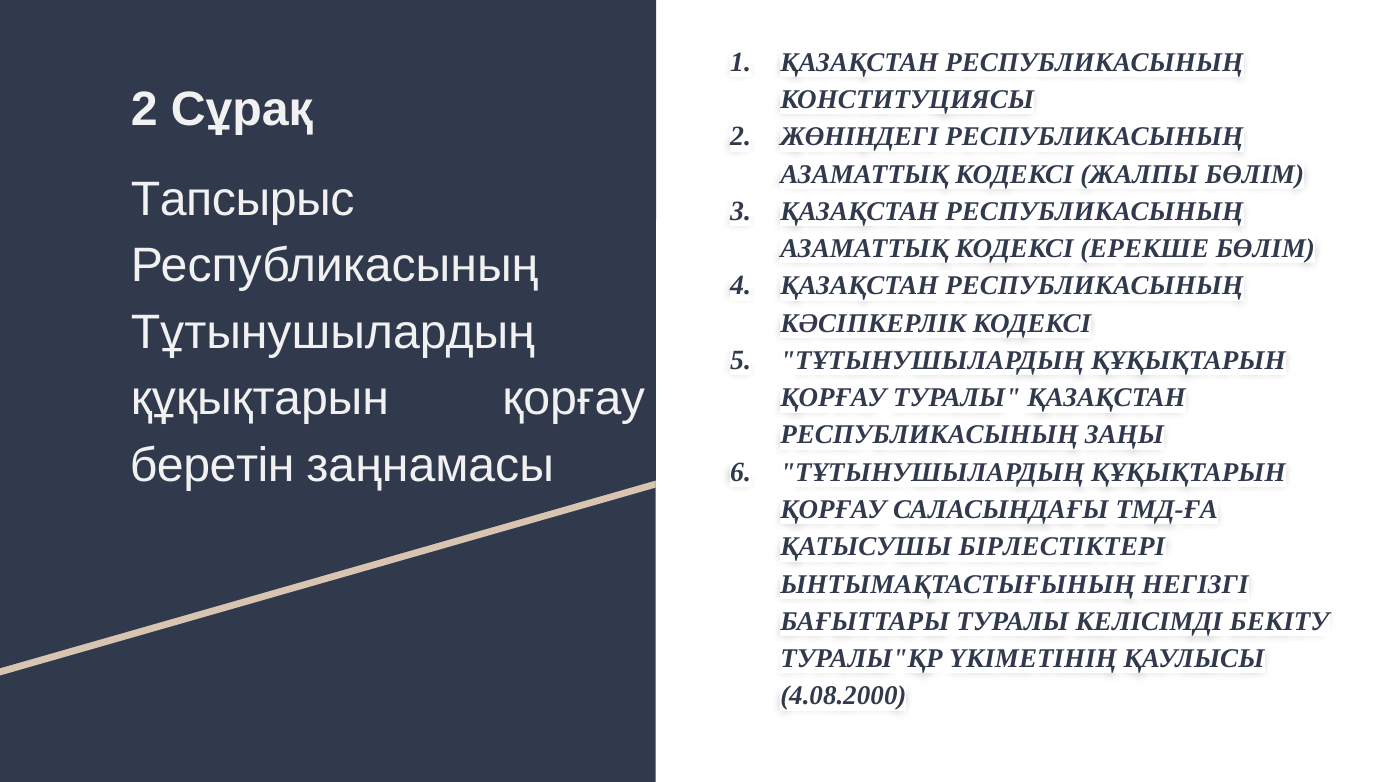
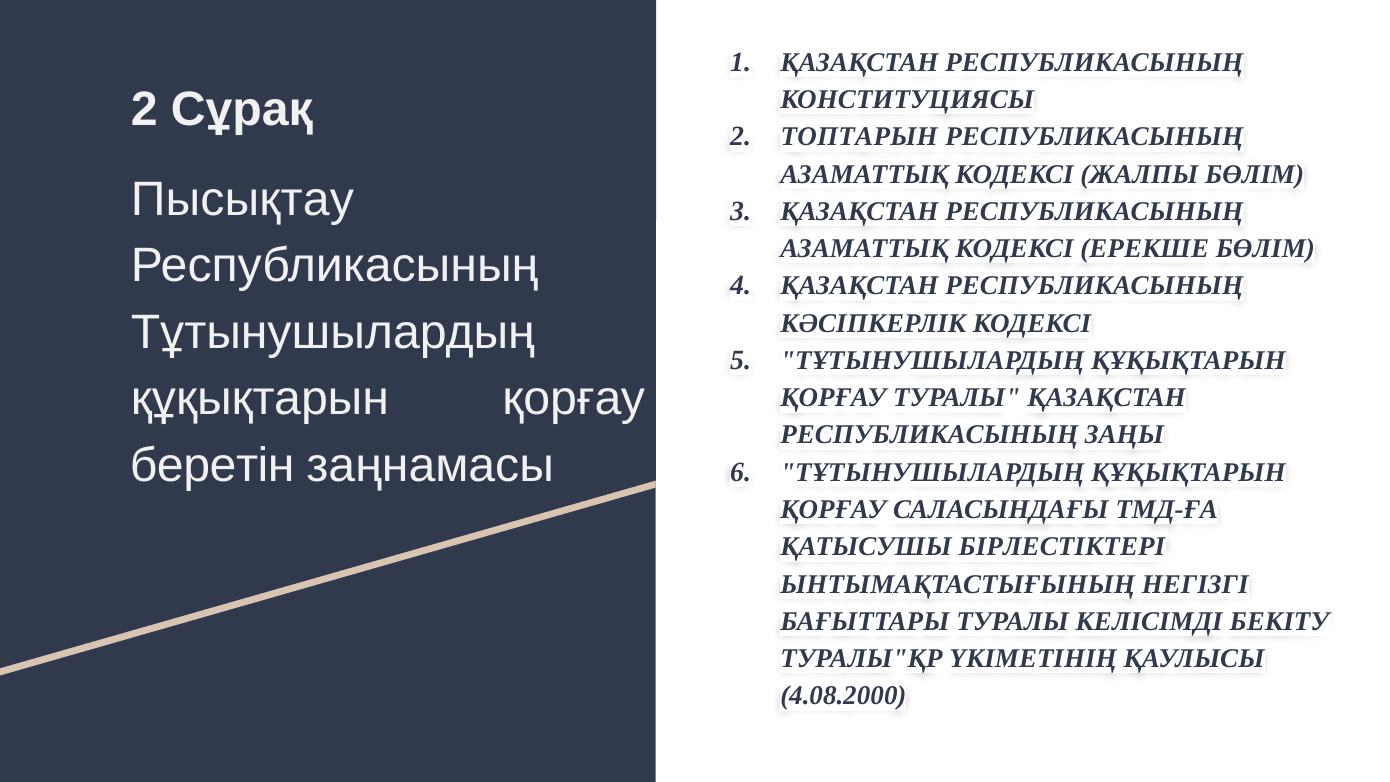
ЖӨНІНДЕГІ: ЖӨНІНДЕГІ -> ТОПТАРЫН (859, 137)
Тапсырыс: Тапсырыс -> Пысықтау (242, 199)
